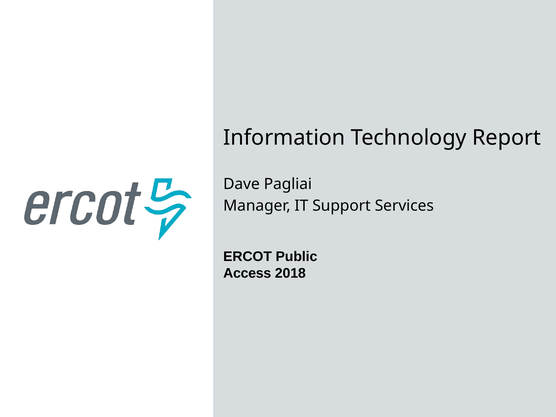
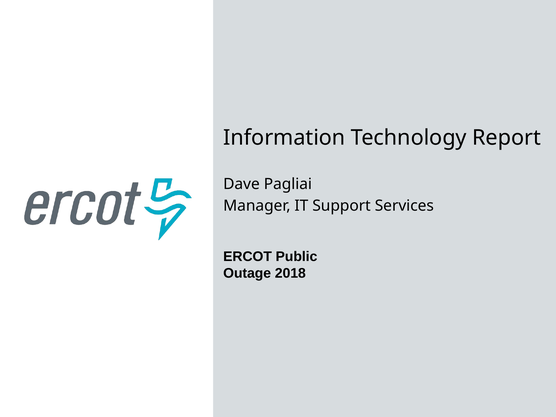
Access: Access -> Outage (247, 273)
